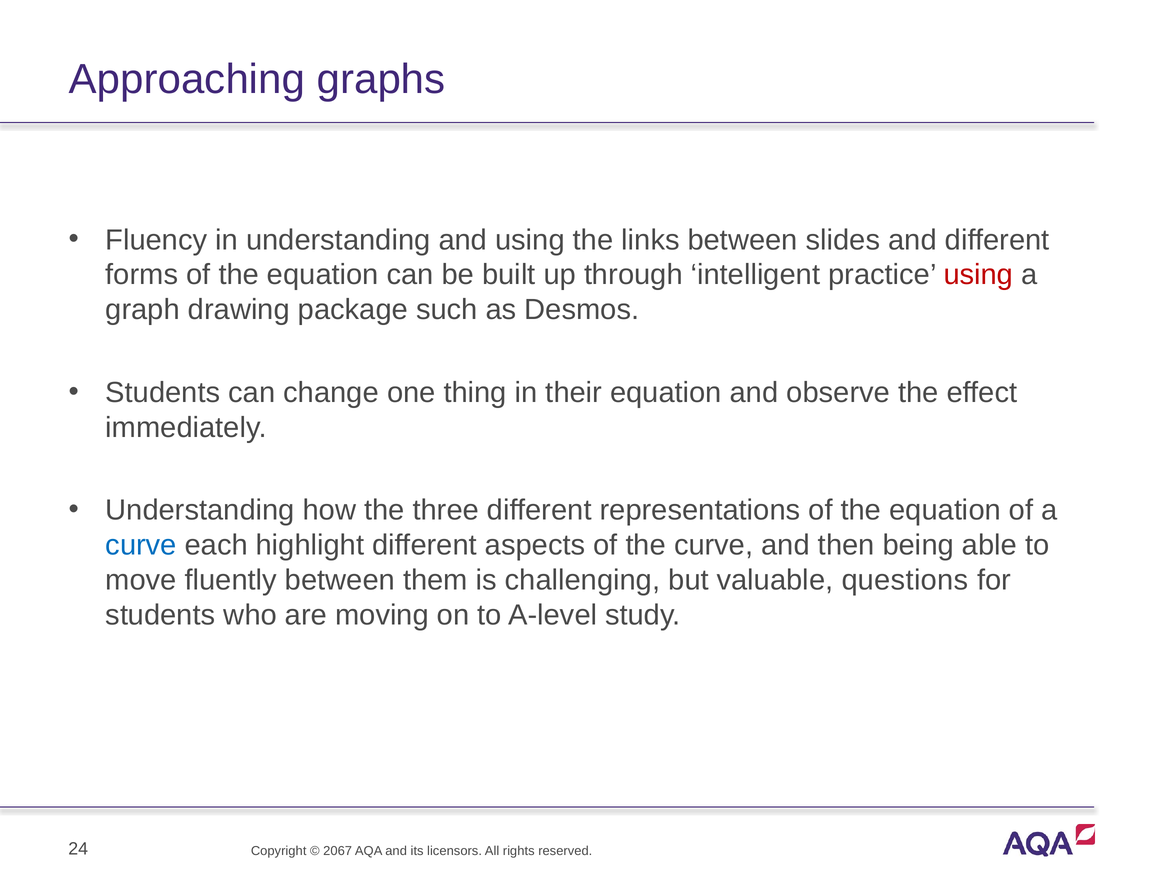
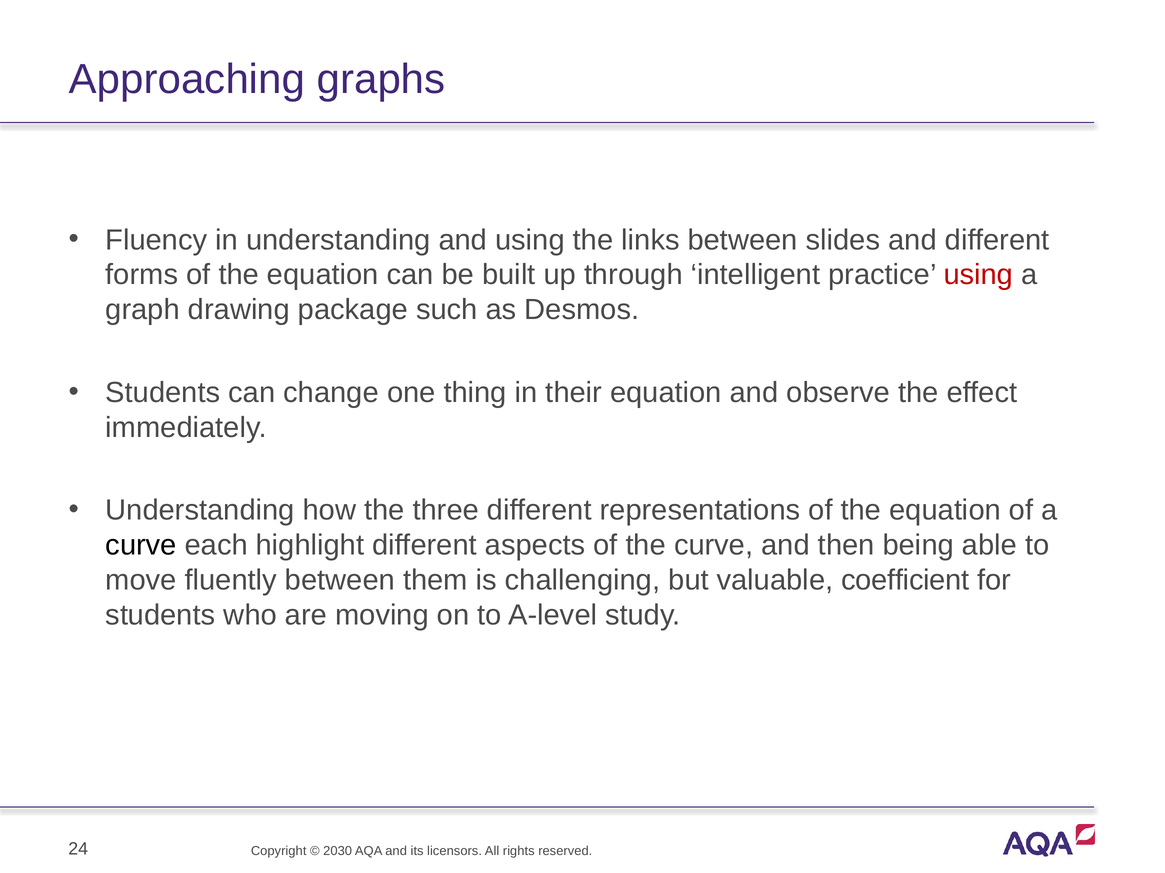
curve colour: blue -> black (141, 546)
questions: questions -> coefficient (905, 581)
2067: 2067 -> 2030 (338, 852)
